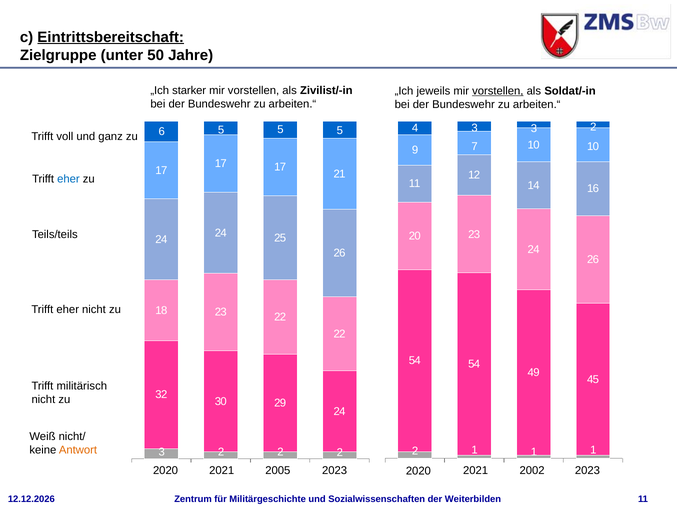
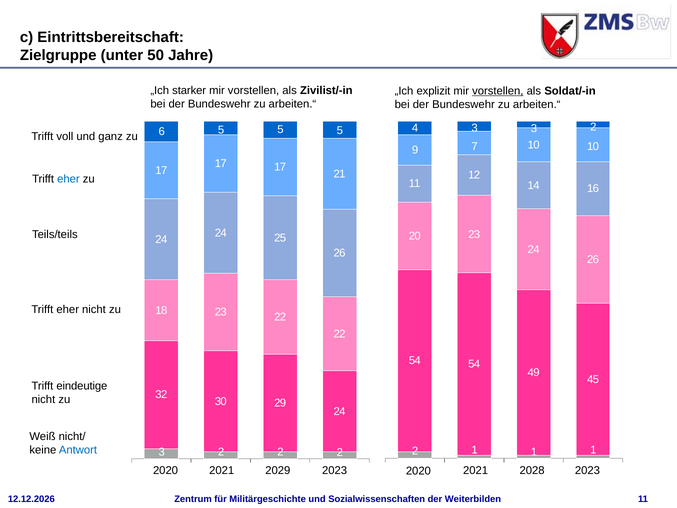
Eintrittsbereitschaft underline: present -> none (111, 37)
jeweils: jeweils -> explizit (433, 91)
militärisch: militärisch -> eindeutige (82, 386)
Antwort colour: orange -> blue (78, 450)
2005: 2005 -> 2029 (278, 470)
2002: 2002 -> 2028 (532, 470)
